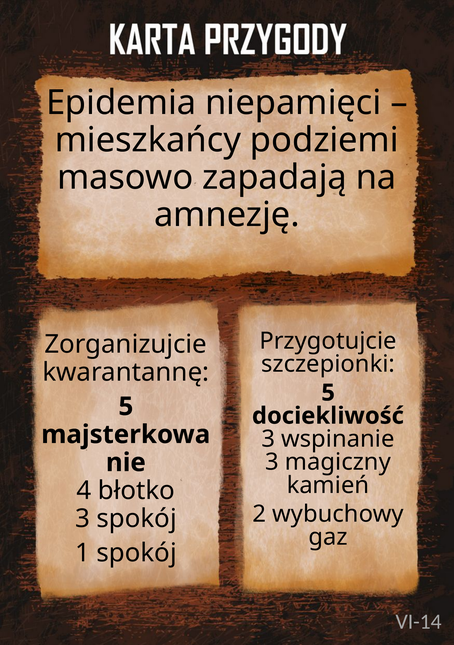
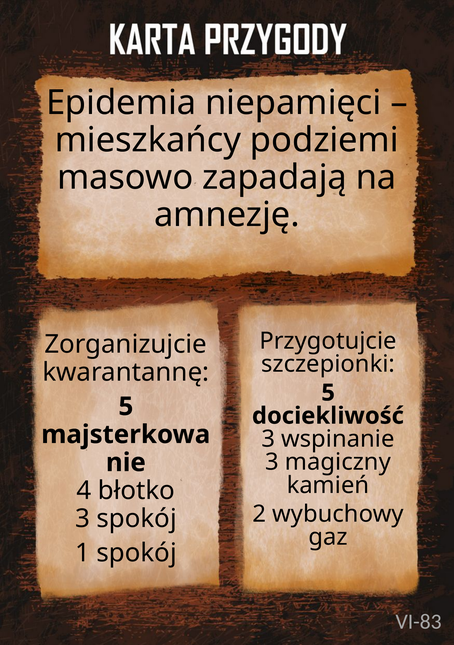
VI-14: VI-14 -> VI-83 (419, 622)
